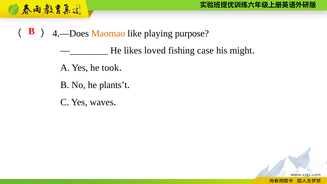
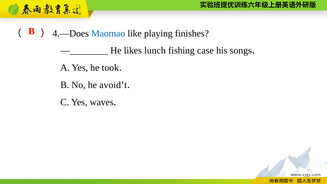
Maomao colour: orange -> blue (108, 33)
purpose: purpose -> finishes (192, 33)
loved: loved -> lunch (155, 51)
might: might -> songs (241, 51)
plants’t: plants’t -> avoid’t (113, 85)
